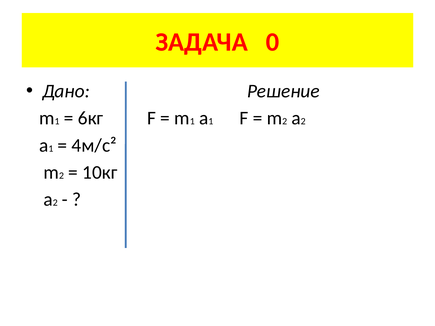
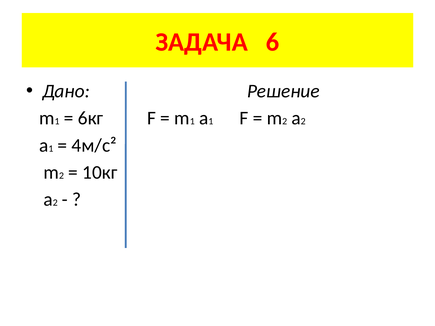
0: 0 -> 6 (273, 42)
